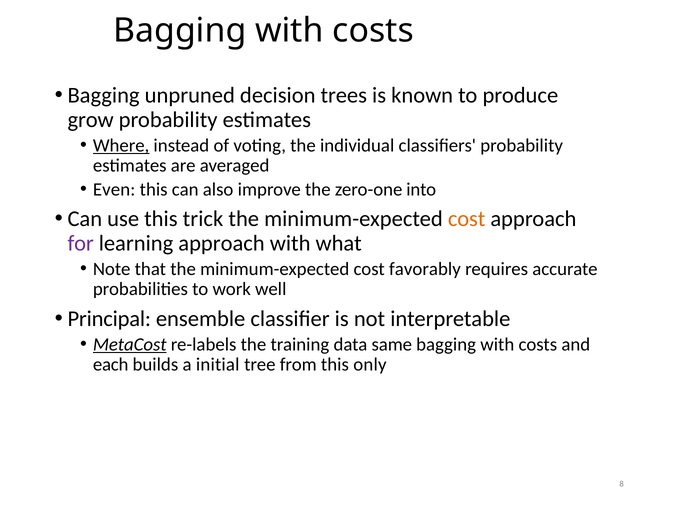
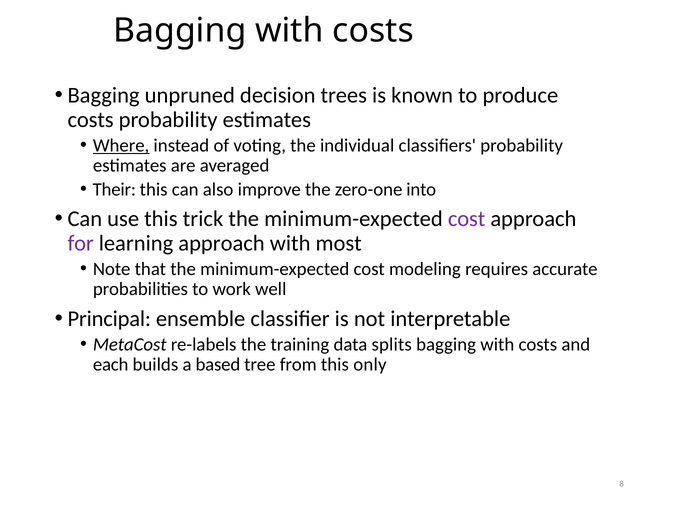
grow: grow -> costs (91, 120)
Even: Even -> Their (114, 190)
cost colour: orange -> purple (467, 219)
what: what -> most (339, 243)
favorably: favorably -> modeling (425, 269)
MetaCost underline: present -> none (130, 345)
same: same -> splits (392, 345)
initial: initial -> based (218, 365)
